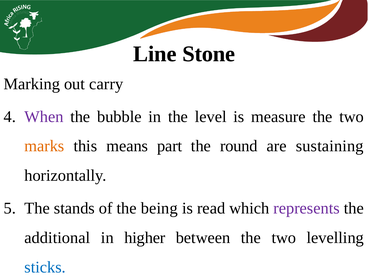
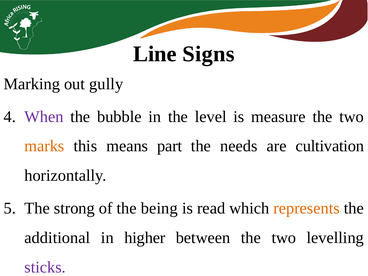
Stone: Stone -> Signs (208, 54)
carry: carry -> gully (106, 84)
round: round -> needs (239, 146)
sustaining: sustaining -> cultivation (330, 146)
stands: stands -> strong (74, 208)
represents colour: purple -> orange (307, 208)
sticks colour: blue -> purple (45, 267)
